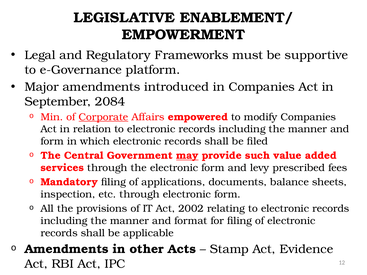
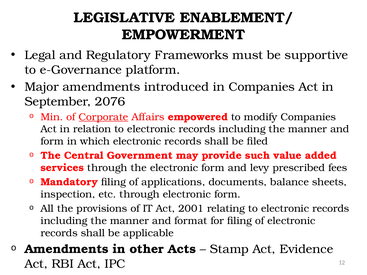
2084: 2084 -> 2076 (110, 102)
may underline: present -> none (187, 156)
2002: 2002 -> 2001 (191, 209)
